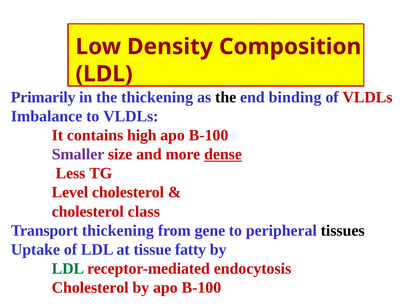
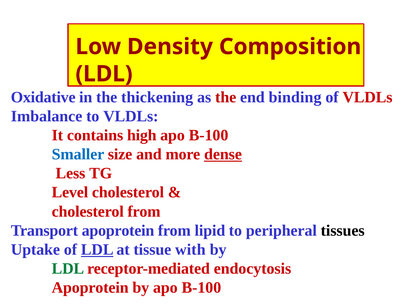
Primarily: Primarily -> Oxidative (43, 97)
the colour: black -> red (226, 97)
Smaller colour: purple -> blue (78, 154)
cholesterol class: class -> from (144, 211)
Transport thickening: thickening -> apoprotein (118, 230)
gene: gene -> lipid (210, 230)
LDL underline: none -> present (97, 250)
fatty: fatty -> with (190, 250)
Cholesterol: Cholesterol -> Apoprotein (90, 288)
